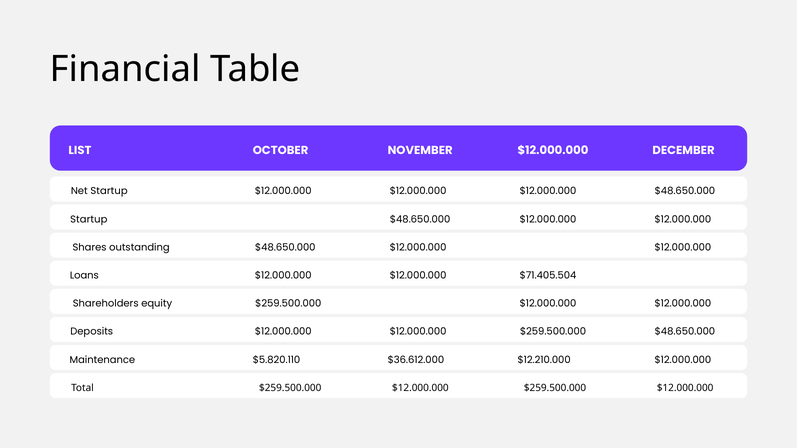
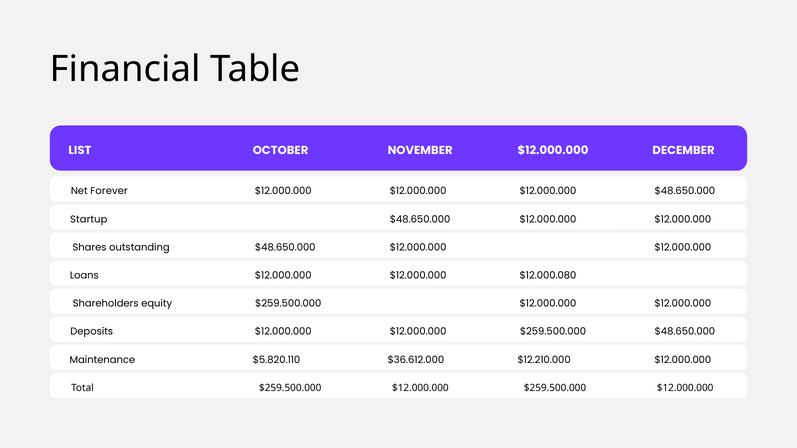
Net Startup: Startup -> Forever (109, 191)
$71.405.504: $71.405.504 -> $12.000.080 (548, 276)
